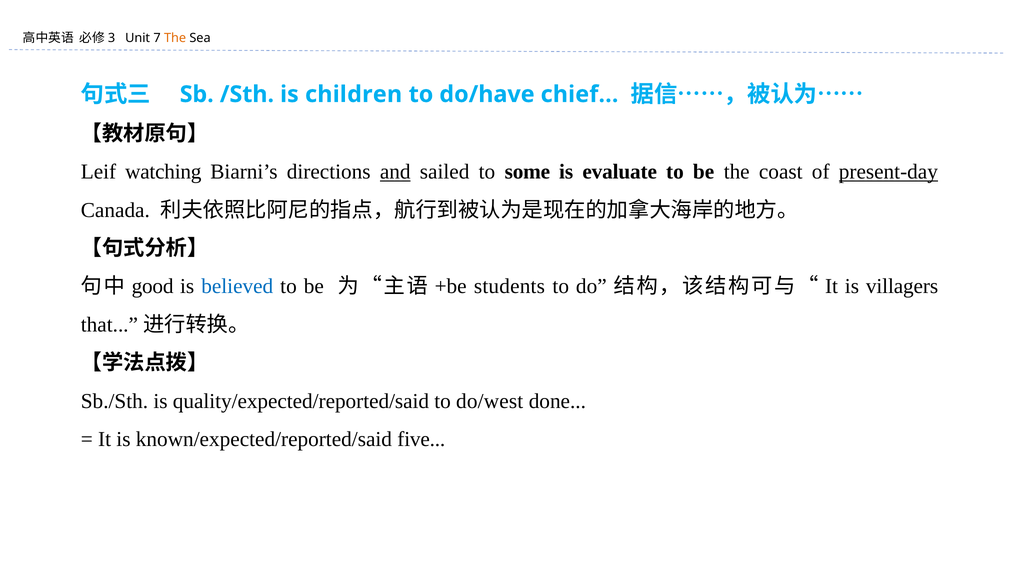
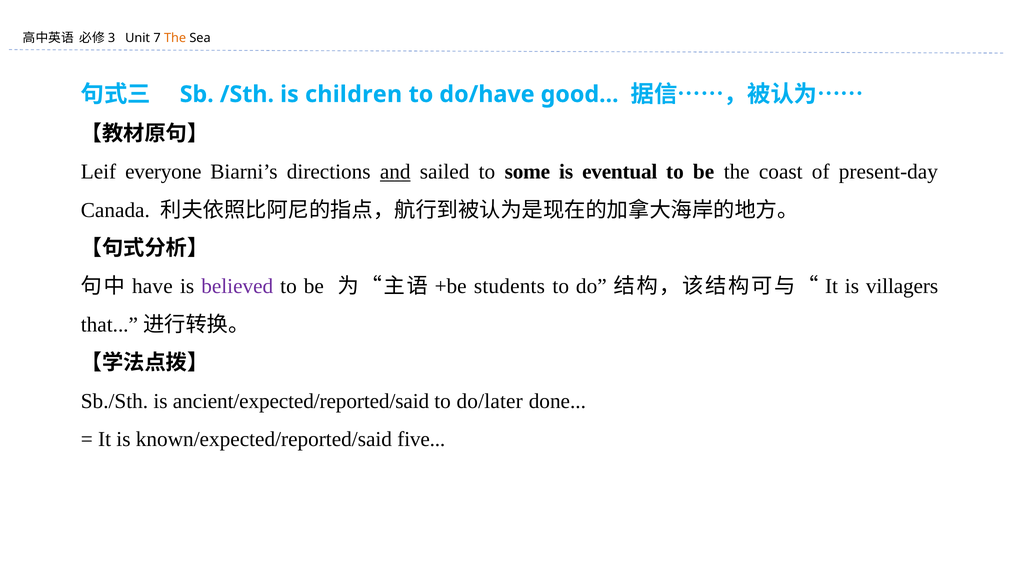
chief: chief -> good (580, 94)
watching: watching -> everyone (163, 172)
evaluate: evaluate -> eventual (620, 172)
present-day underline: present -> none (888, 172)
good: good -> have (152, 287)
believed colour: blue -> purple (237, 287)
quality/expected/reported/said: quality/expected/reported/said -> ancient/expected/reported/said (301, 401)
do/west: do/west -> do/later (490, 401)
